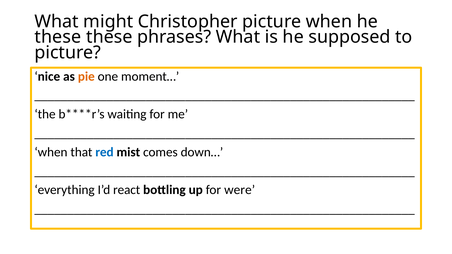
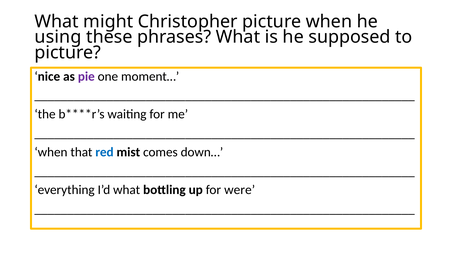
these: these -> using (58, 37)
pie colour: orange -> purple (86, 76)
I’d react: react -> what (127, 190)
